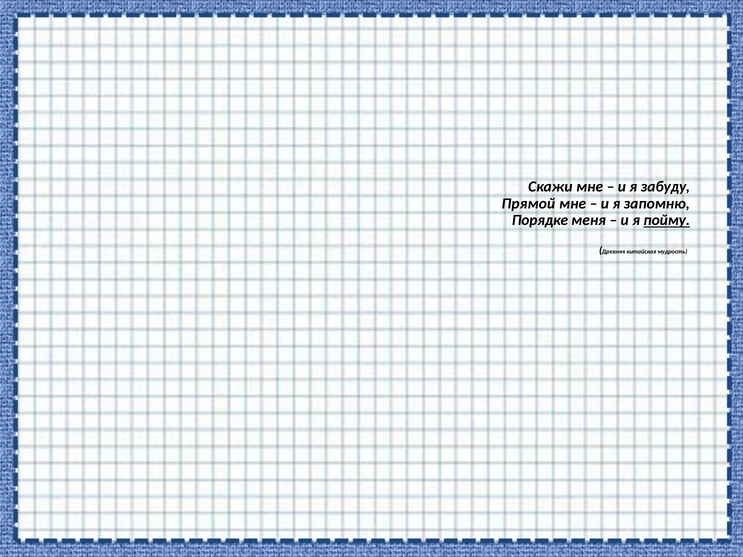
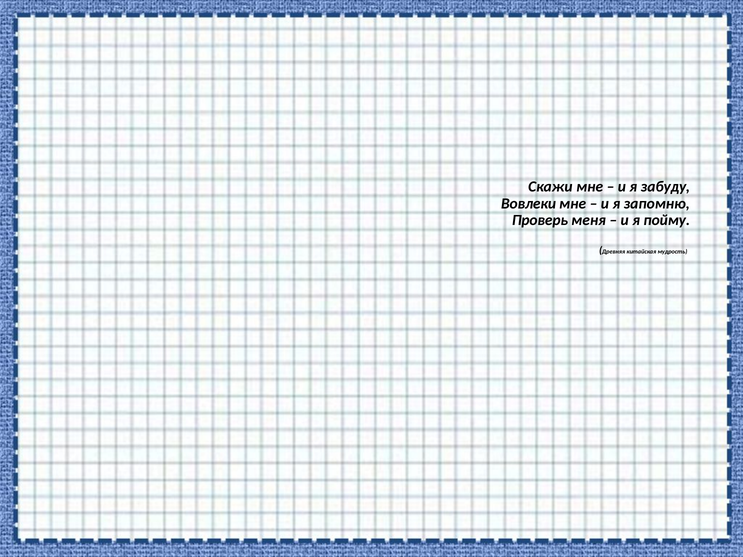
Прямой: Прямой -> Вовлеки (529, 204)
Порядке: Порядке -> Проверь (540, 220)
пойму underline: present -> none (667, 220)
